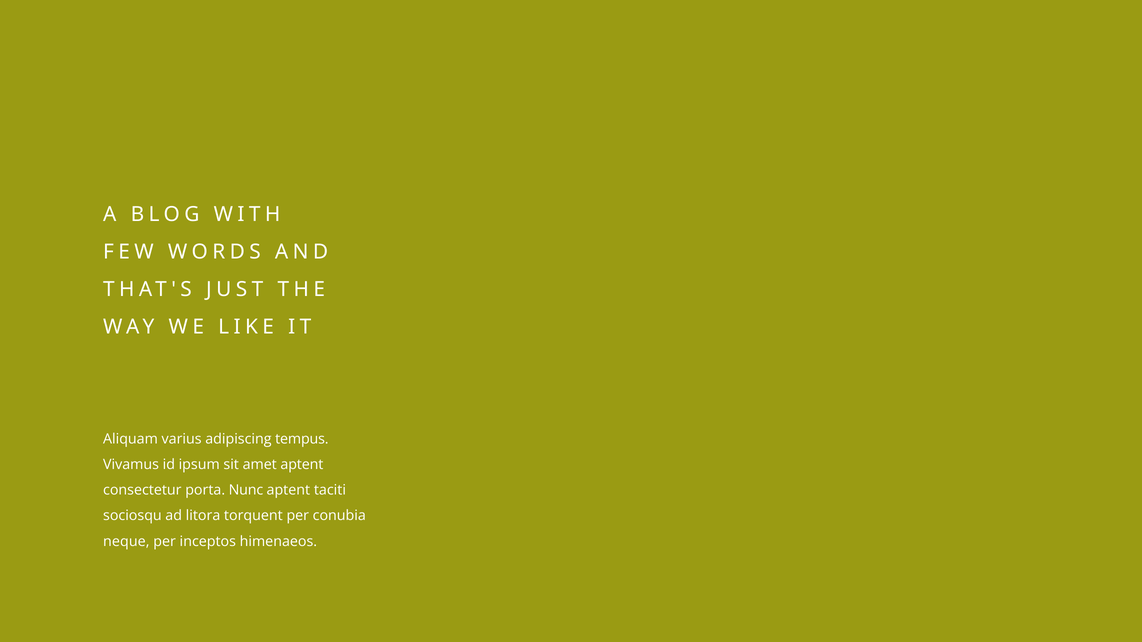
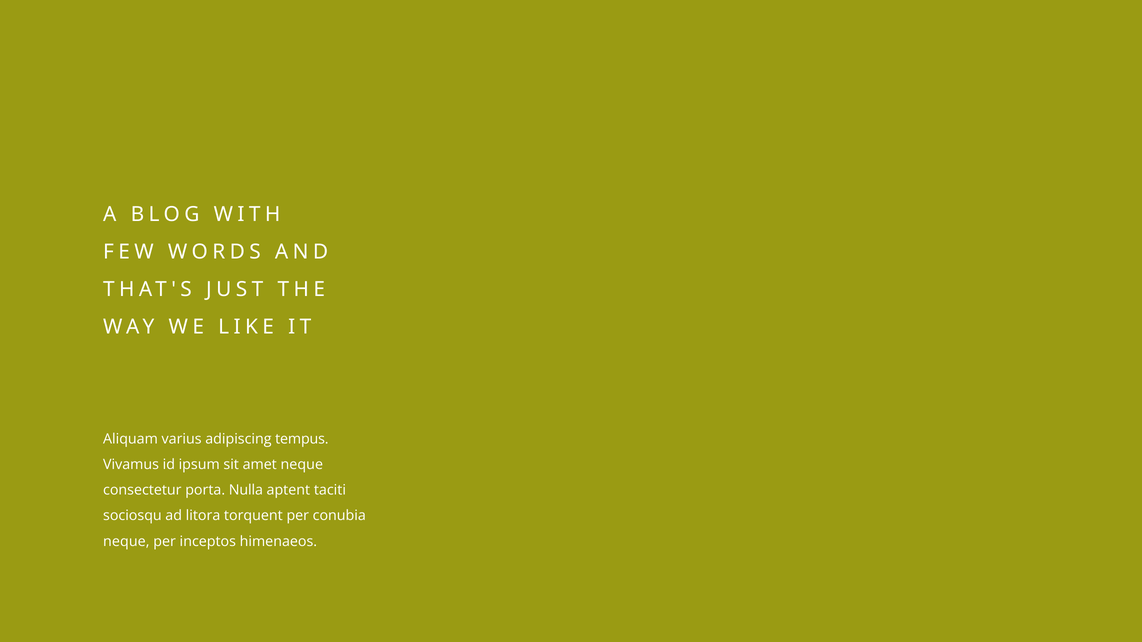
amet aptent: aptent -> neque (302, 465)
Nunc: Nunc -> Nulla (246, 490)
